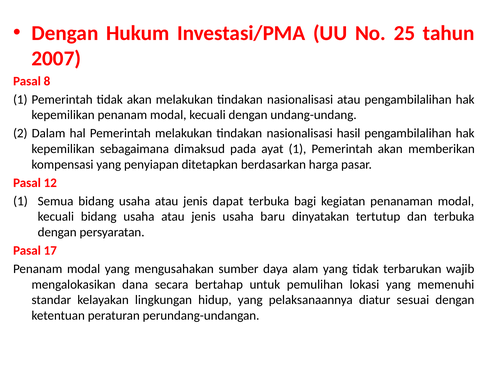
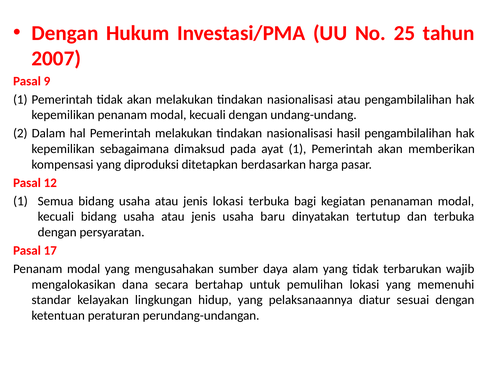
8: 8 -> 9 (47, 81)
penyiapan: penyiapan -> diproduksi (151, 164)
jenis dapat: dapat -> lokasi (228, 201)
